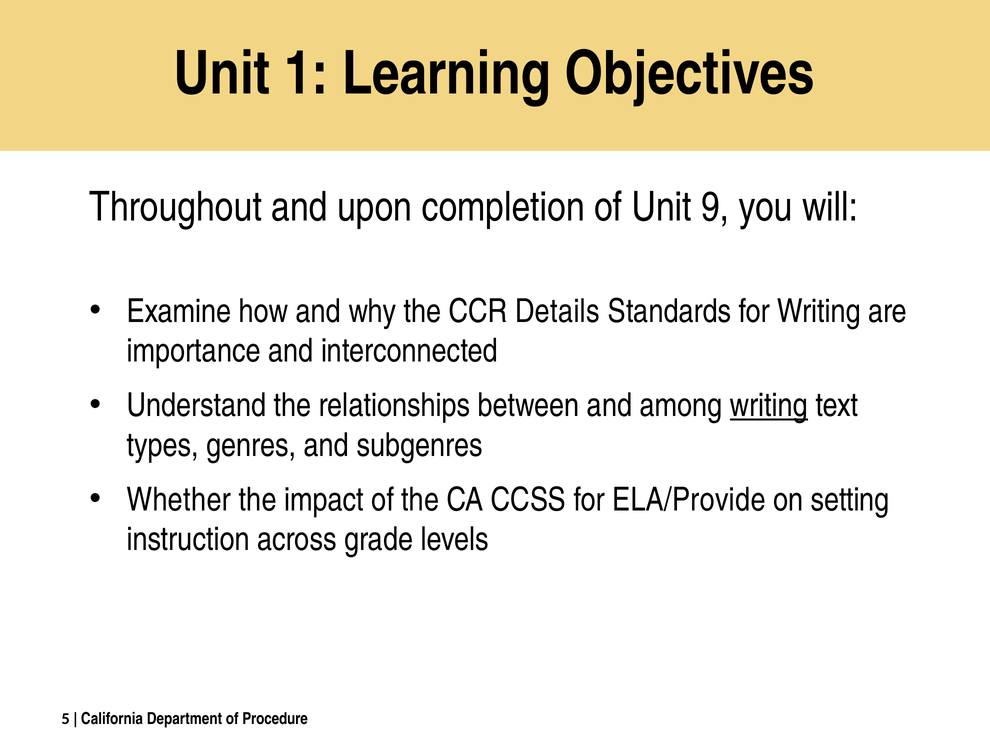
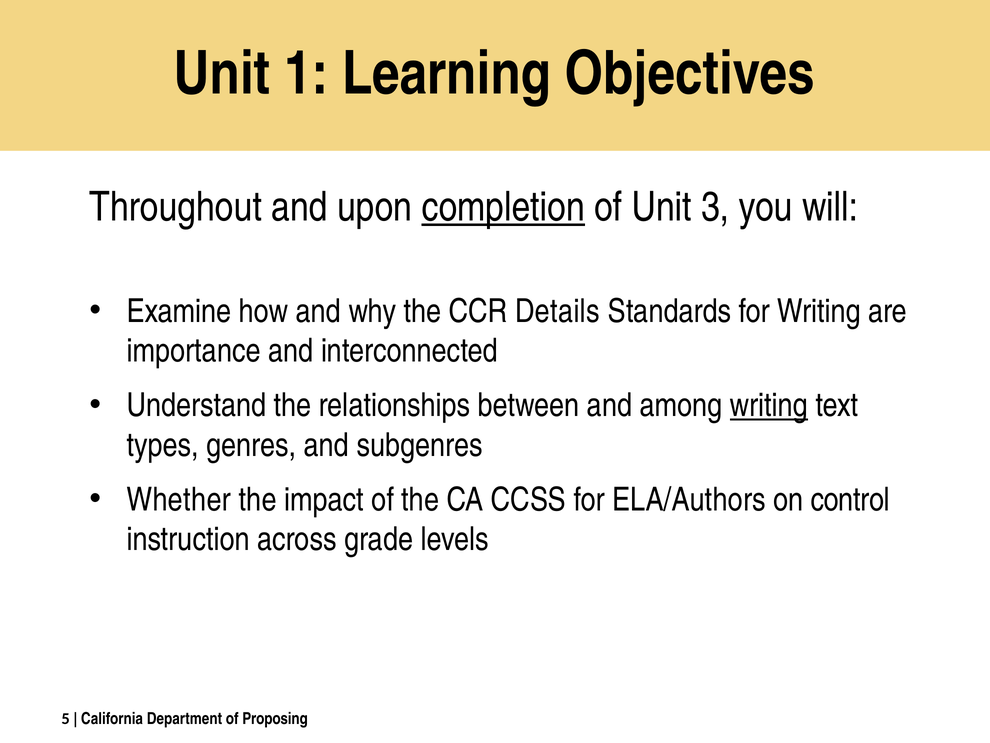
completion underline: none -> present (503, 207)
9: 9 -> 3 (715, 207)
ELA/Provide: ELA/Provide -> ELA/Authors (689, 499)
setting: setting -> control (850, 499)
Procedure: Procedure -> Proposing (275, 718)
